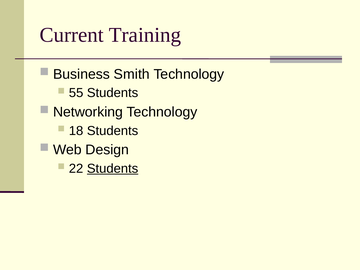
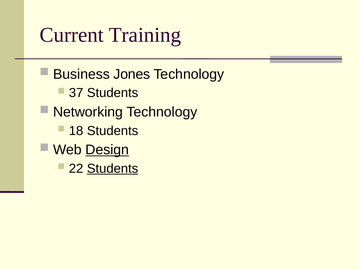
Smith: Smith -> Jones (132, 74)
55: 55 -> 37 (76, 93)
Design underline: none -> present (107, 150)
